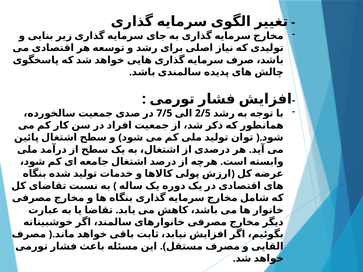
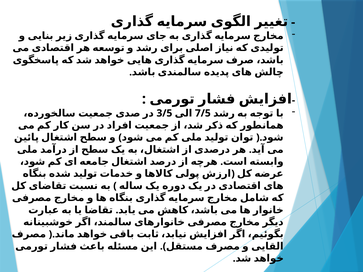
7/5: 7/5 -> 3/5 (164, 113)
2/5: 2/5 -> 7/5 (203, 113)
